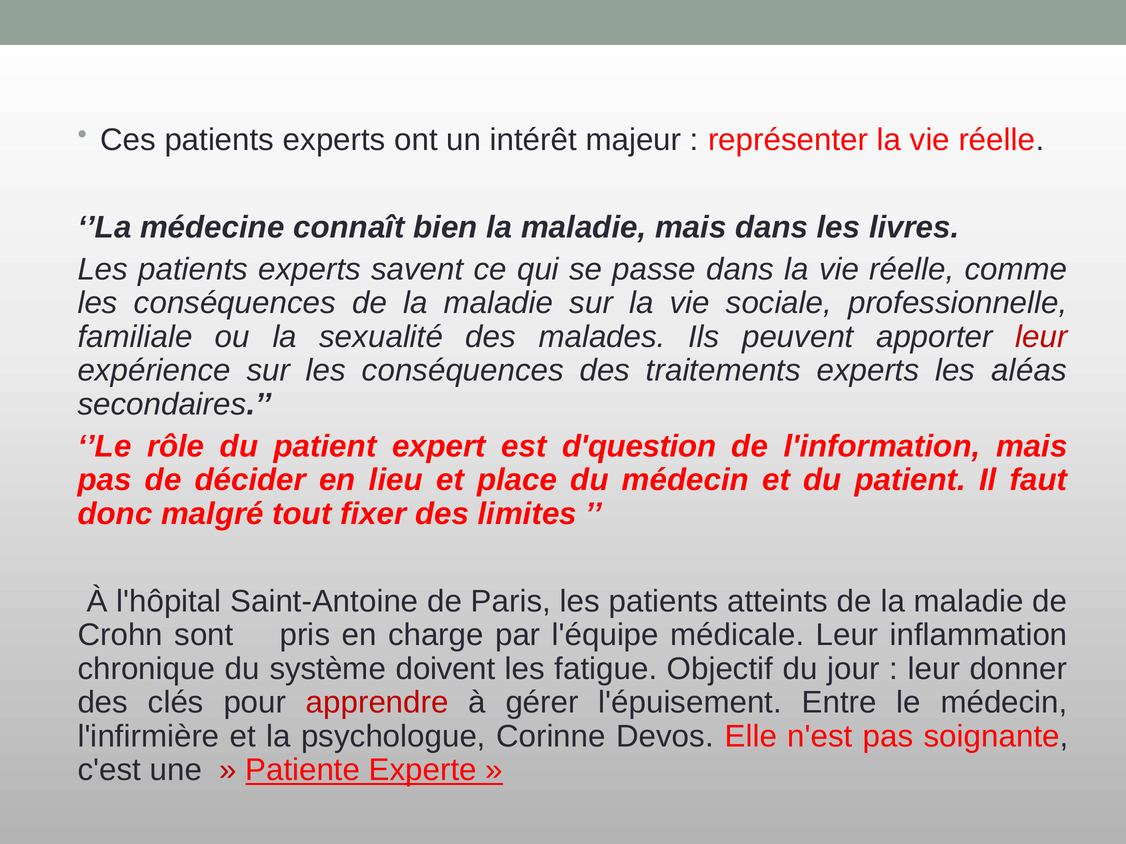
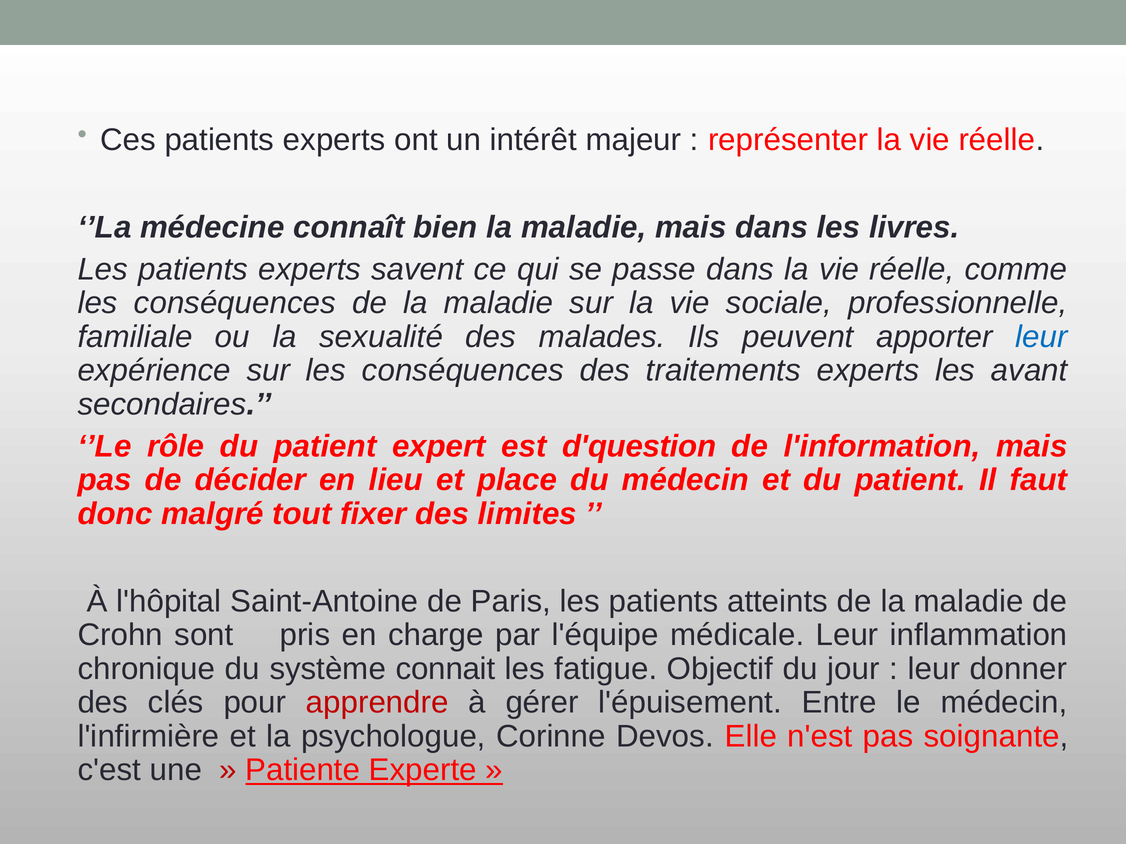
leur colour: red -> blue (1041, 337)
aléas: aléas -> avant (1029, 371)
doivent: doivent -> connait (446, 669)
